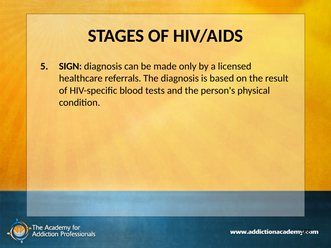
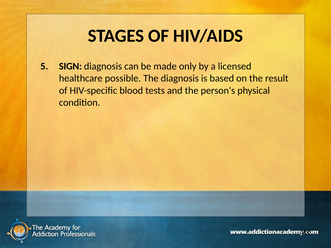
referrals: referrals -> possible (123, 78)
